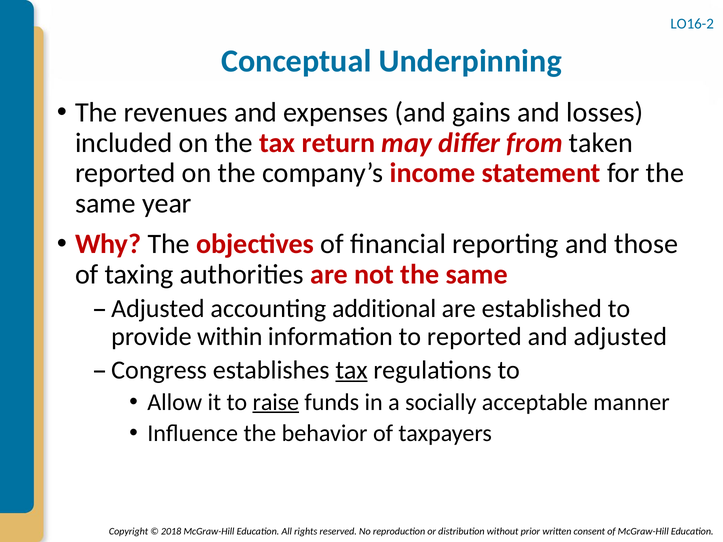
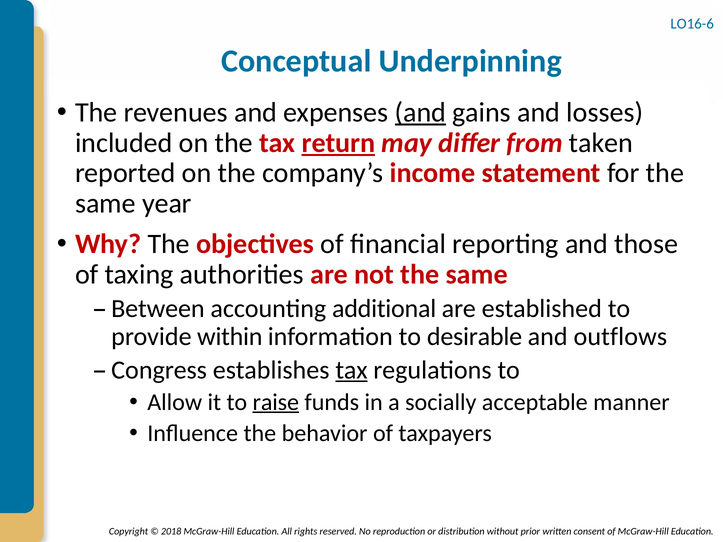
LO16-2: LO16-2 -> LO16-6 (692, 24)
and underline: none -> present (420, 113)
return underline: none -> present (338, 143)
Adjusted: Adjusted -> Between (158, 309)
to reported: reported -> desirable (475, 337)
and adjusted: adjusted -> outflows (620, 337)
